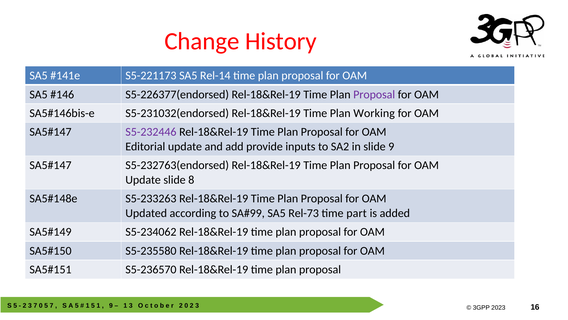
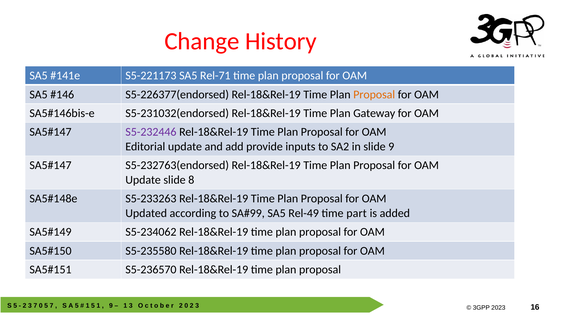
Rel-14: Rel-14 -> Rel-71 (215, 76)
Proposal colour: purple -> orange (374, 94)
Working: Working -> Gateway (374, 113)
Rel-73: Rel-73 -> Rel-49 (304, 213)
